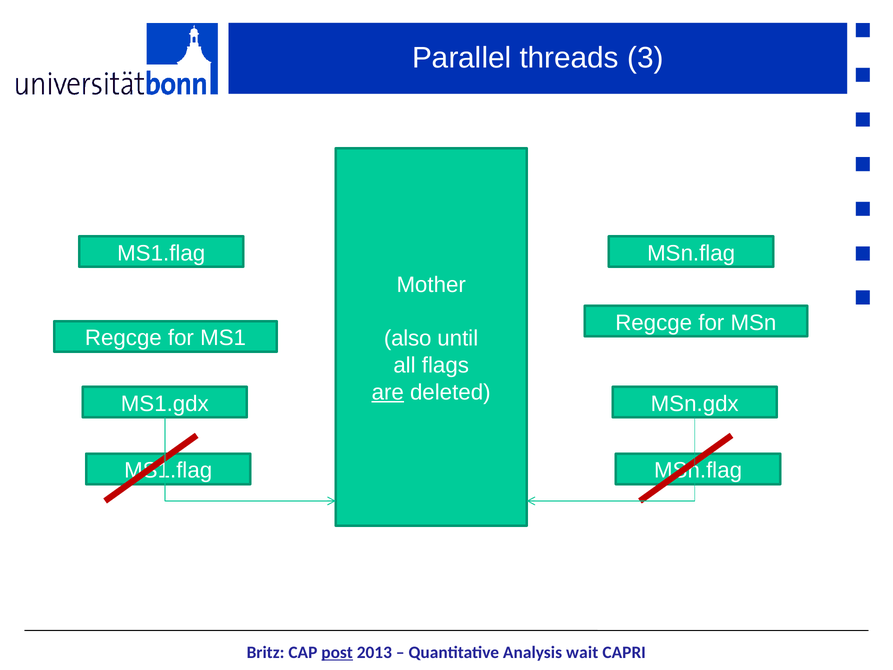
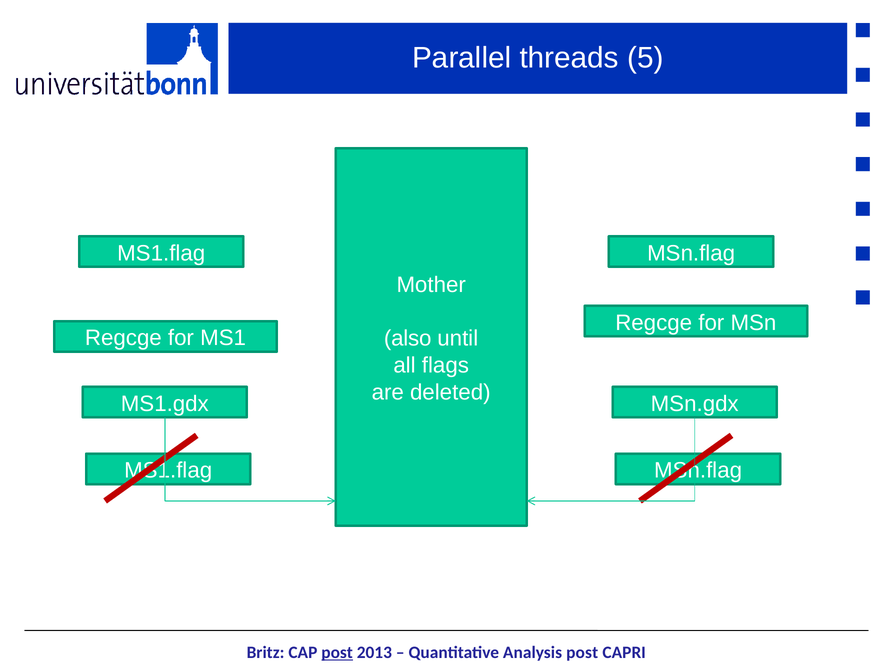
3: 3 -> 5 (645, 58)
are underline: present -> none (388, 392)
Analysis wait: wait -> post (582, 652)
